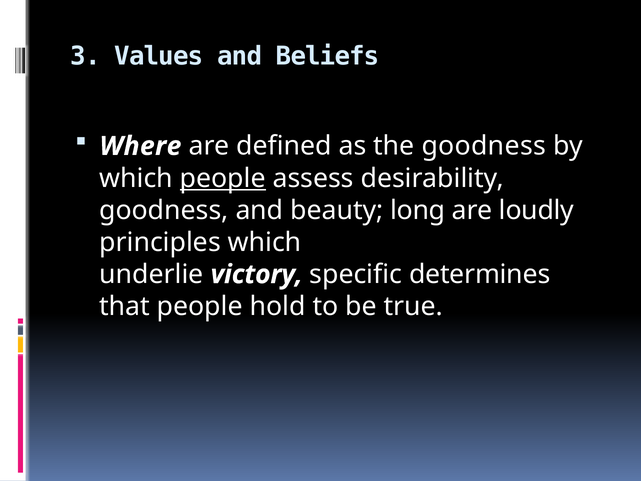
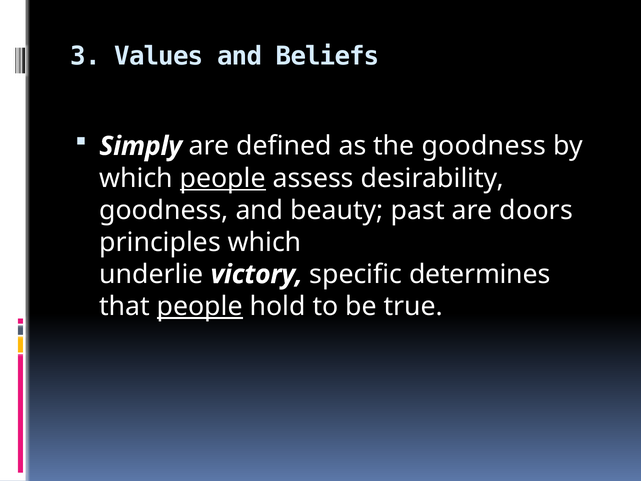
Where: Where -> Simply (141, 146)
long: long -> past (418, 210)
loudly: loudly -> doors (536, 210)
people underline: none -> present (200, 306)
